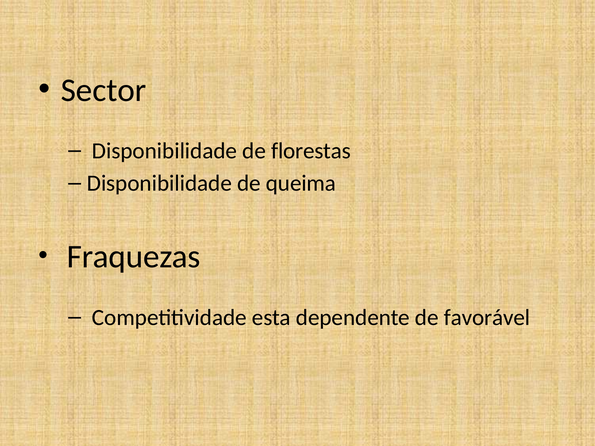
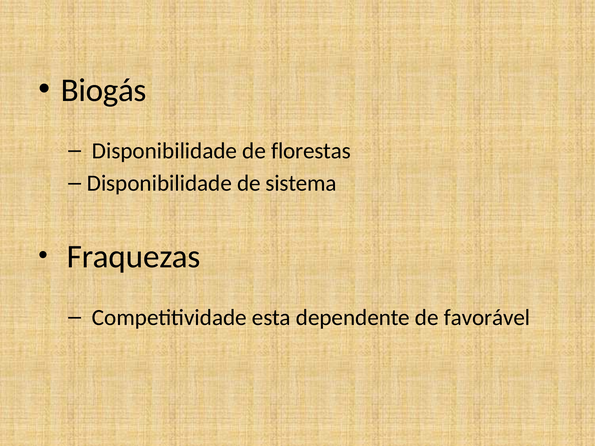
Sector: Sector -> Biogás (104, 90)
queima: queima -> sistema (301, 183)
